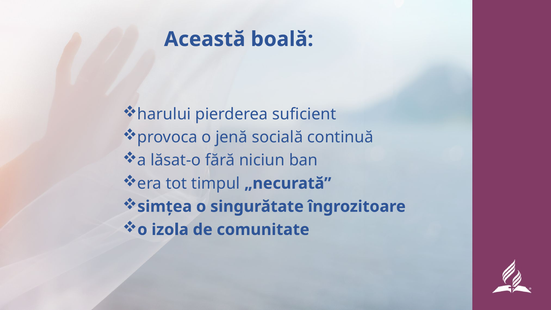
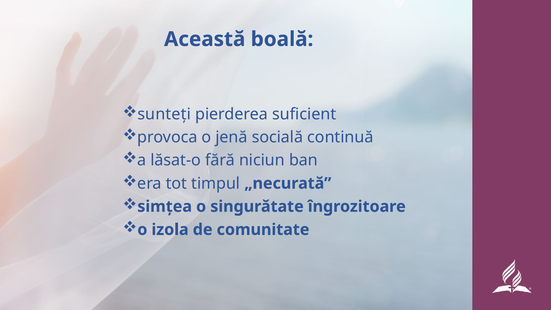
harului: harului -> sunteți (164, 114)
